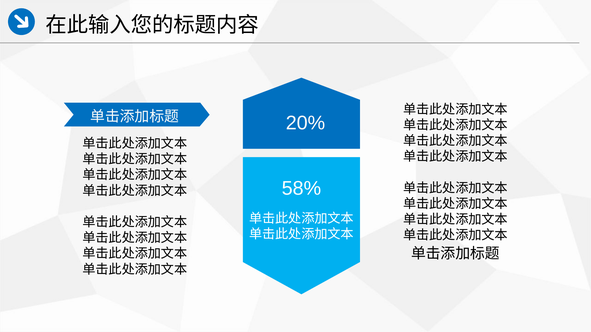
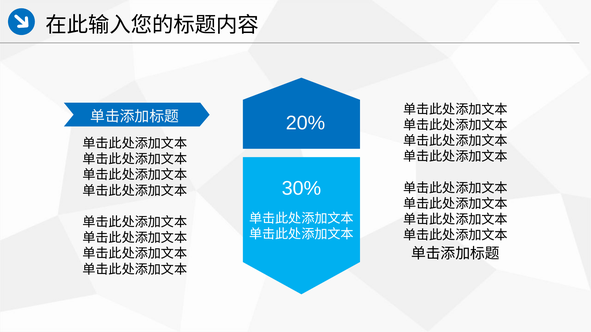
58%: 58% -> 30% (301, 189)
